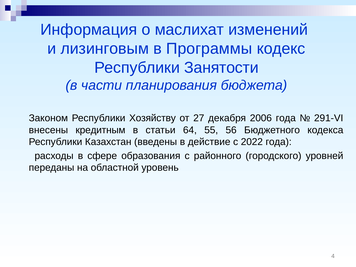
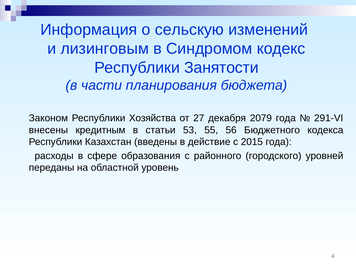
маслихат: маслихат -> сельскую (189, 30)
Программы: Программы -> Синдромом (209, 49)
Хозяйству: Хозяйству -> Хозяйства (153, 118)
2006: 2006 -> 2079 (261, 118)
64: 64 -> 53 (190, 130)
2022: 2022 -> 2015 (252, 142)
